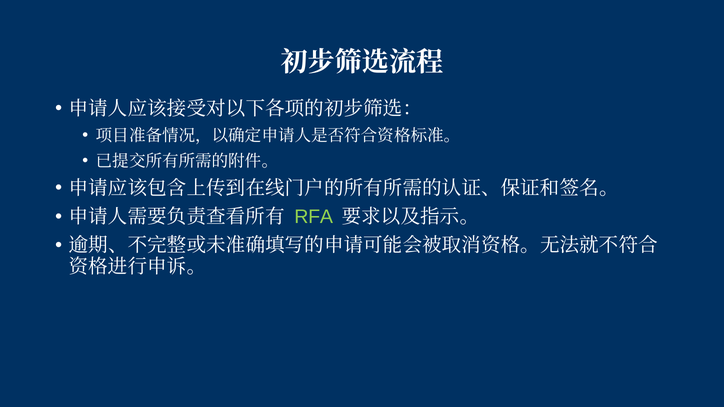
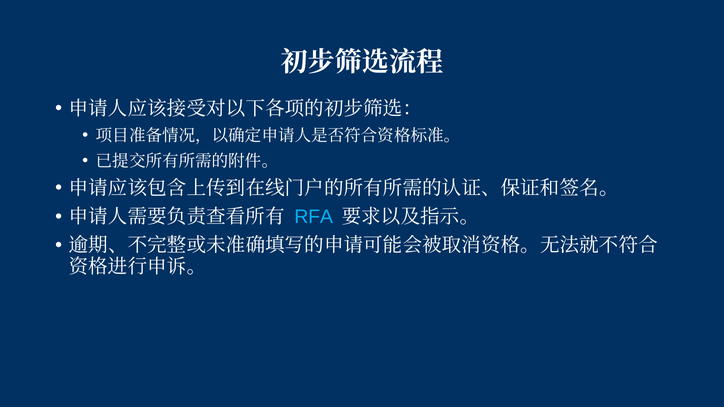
RFA colour: light green -> light blue (314, 217)
